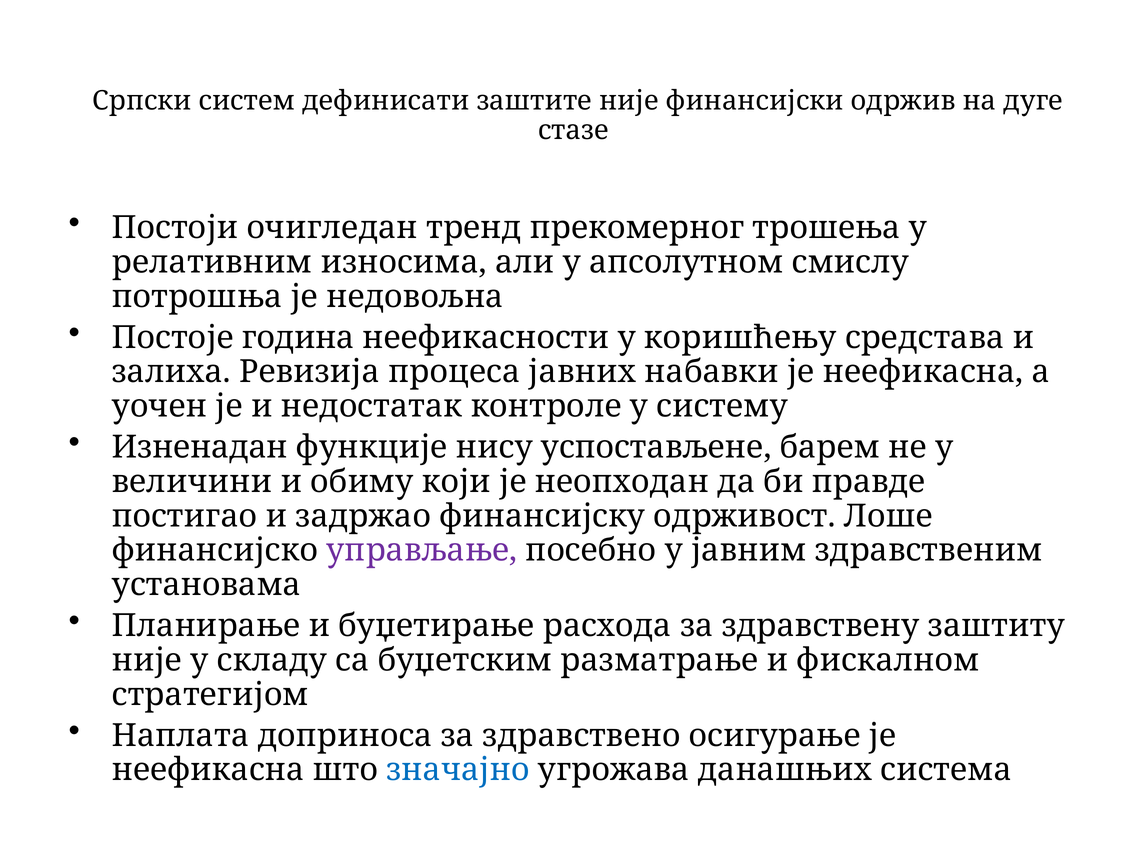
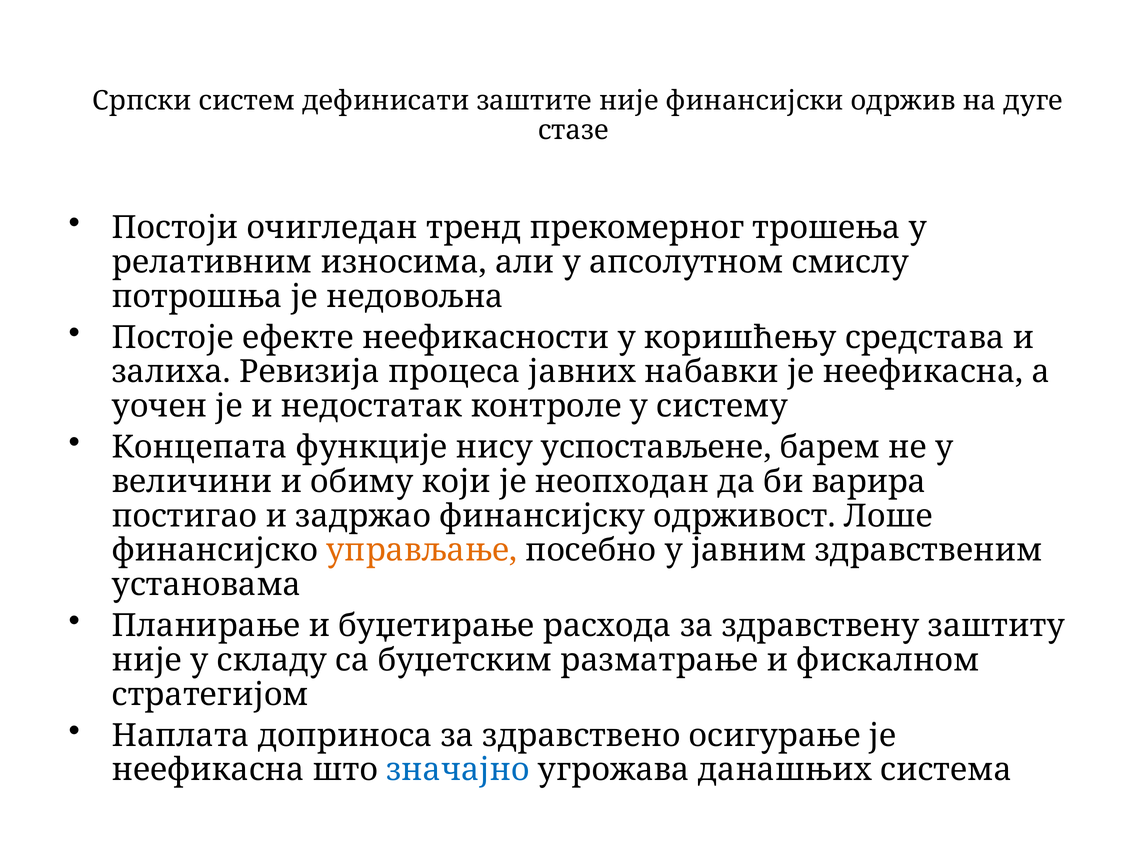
година: година -> ефекте (298, 338)
Изненадан: Изненадан -> Концепата (200, 447)
правде: правде -> варира (869, 482)
управљање colour: purple -> orange (422, 551)
